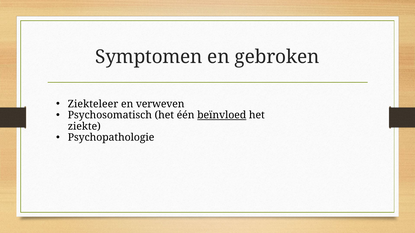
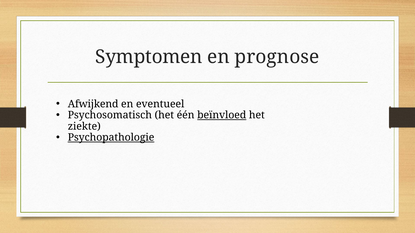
gebroken: gebroken -> prognose (277, 57)
Ziekteleer: Ziekteleer -> Afwijkend (93, 104)
verweven: verweven -> eventueel (160, 104)
Psychopathologie underline: none -> present (111, 138)
